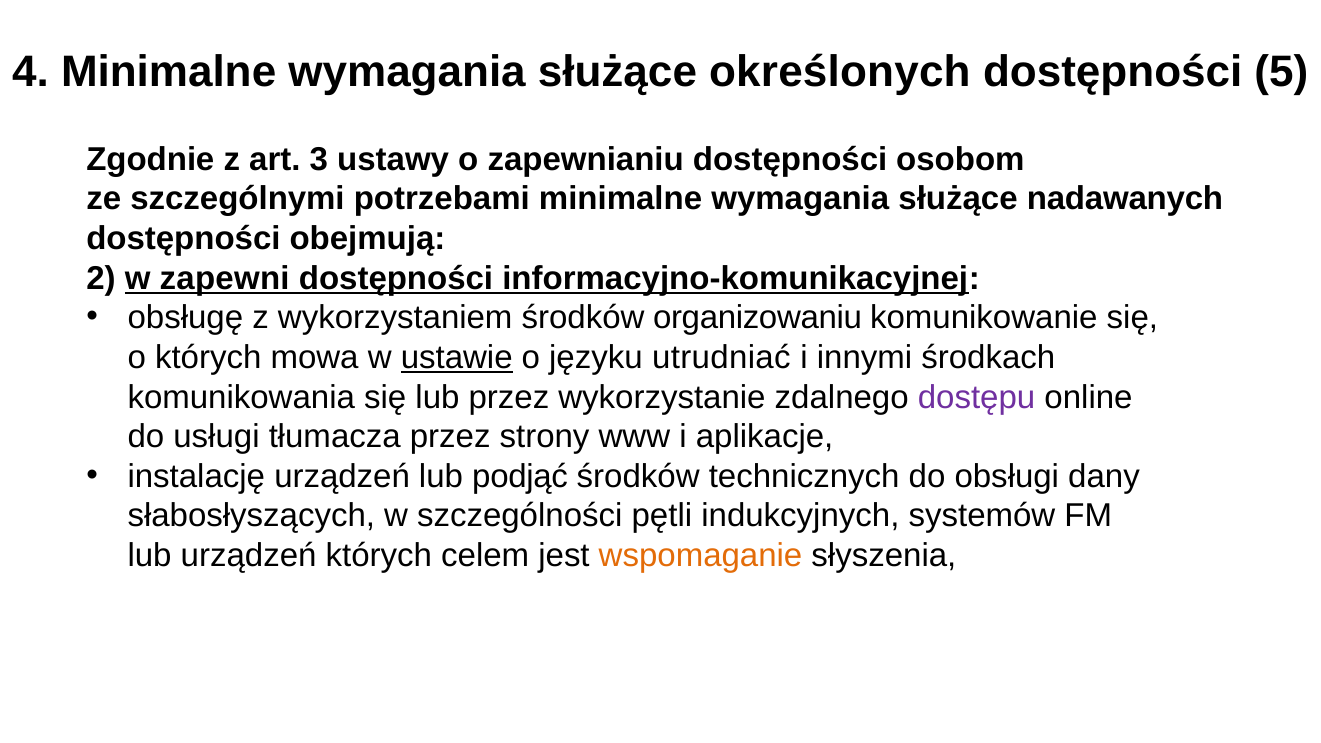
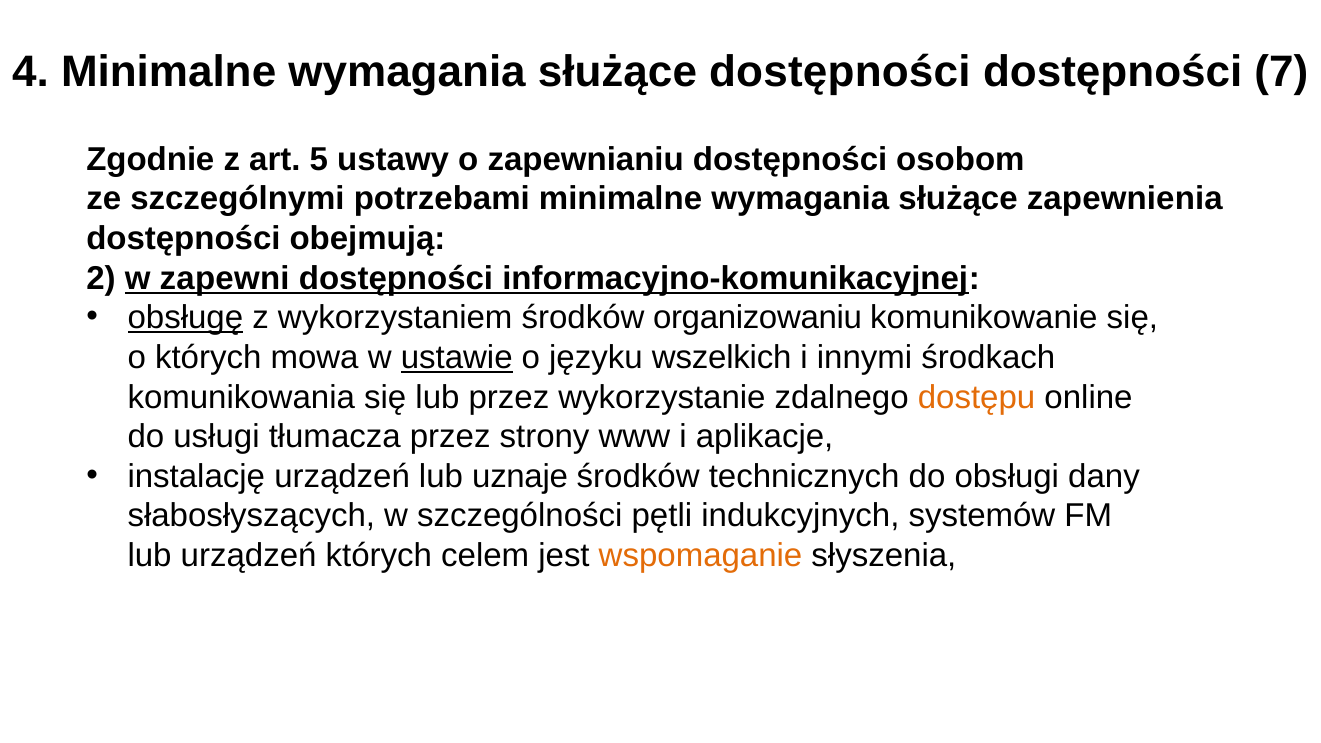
służące określonych: określonych -> dostępności (840, 72)
5: 5 -> 7 (1281, 72)
3: 3 -> 5 (319, 159)
nadawanych: nadawanych -> zapewnienia (1125, 199)
obsługę underline: none -> present (185, 318)
utrudniać: utrudniać -> wszelkich (722, 358)
dostępu colour: purple -> orange (977, 397)
podjąć: podjąć -> uznaje (520, 476)
